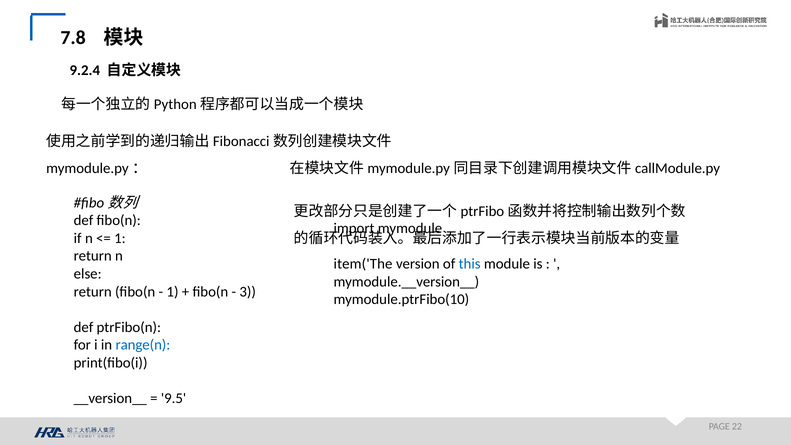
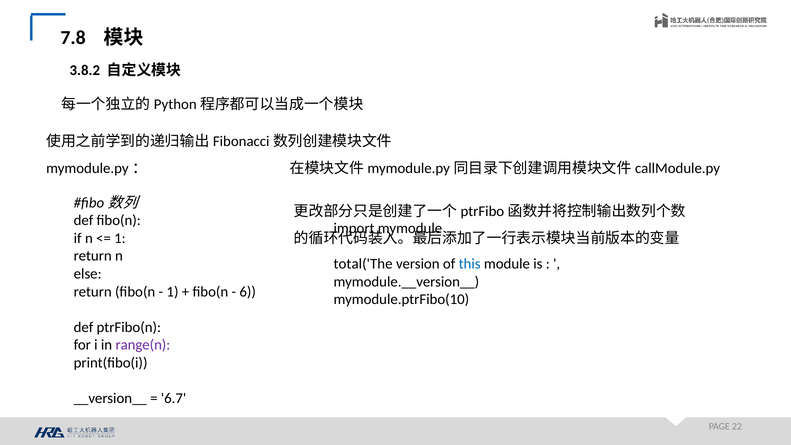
9.2.4: 9.2.4 -> 3.8.2 (85, 70)
item('The: item('The -> total('The (363, 264)
3: 3 -> 6 (248, 292)
range(n colour: blue -> purple (143, 345)
9.5: 9.5 -> 6.7 (174, 398)
